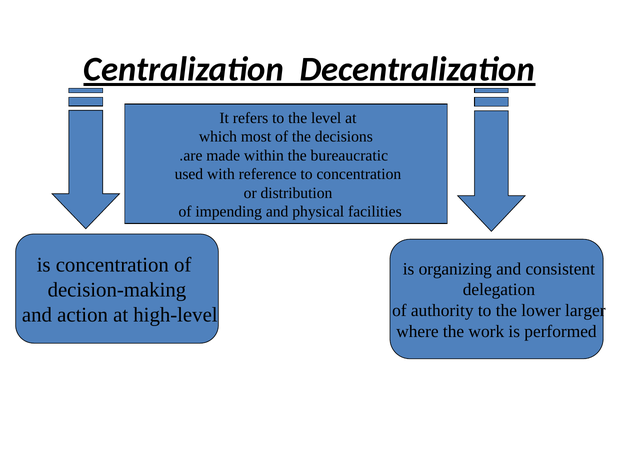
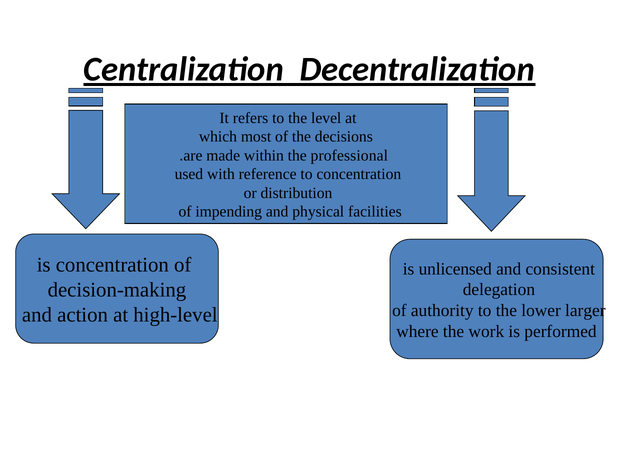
bureaucratic: bureaucratic -> professional (349, 155)
organizing: organizing -> unlicensed (455, 269)
